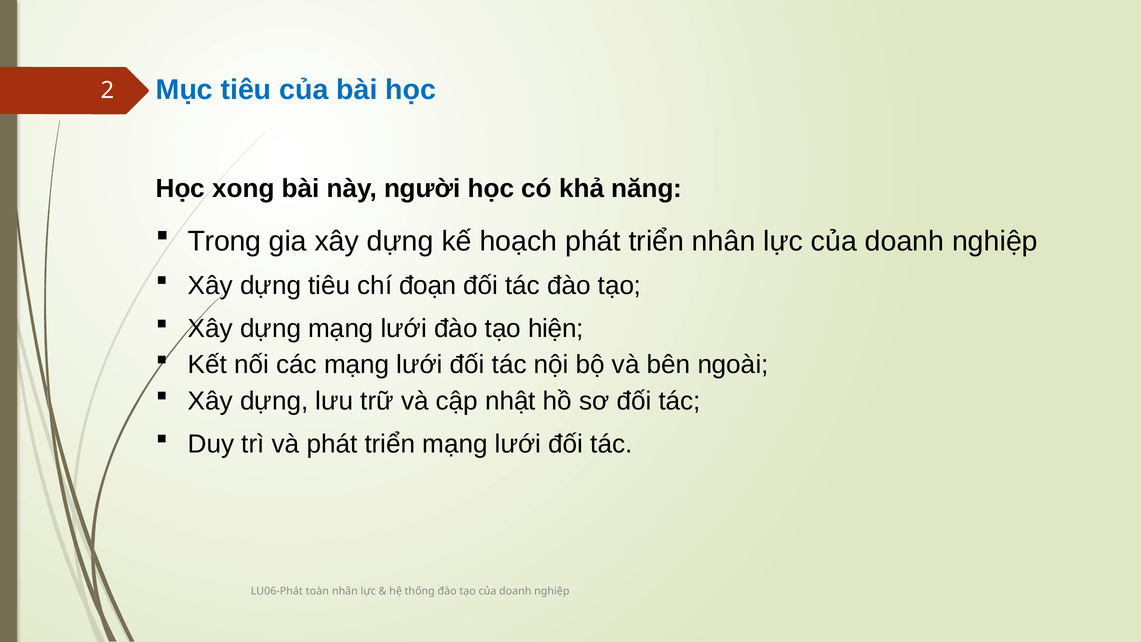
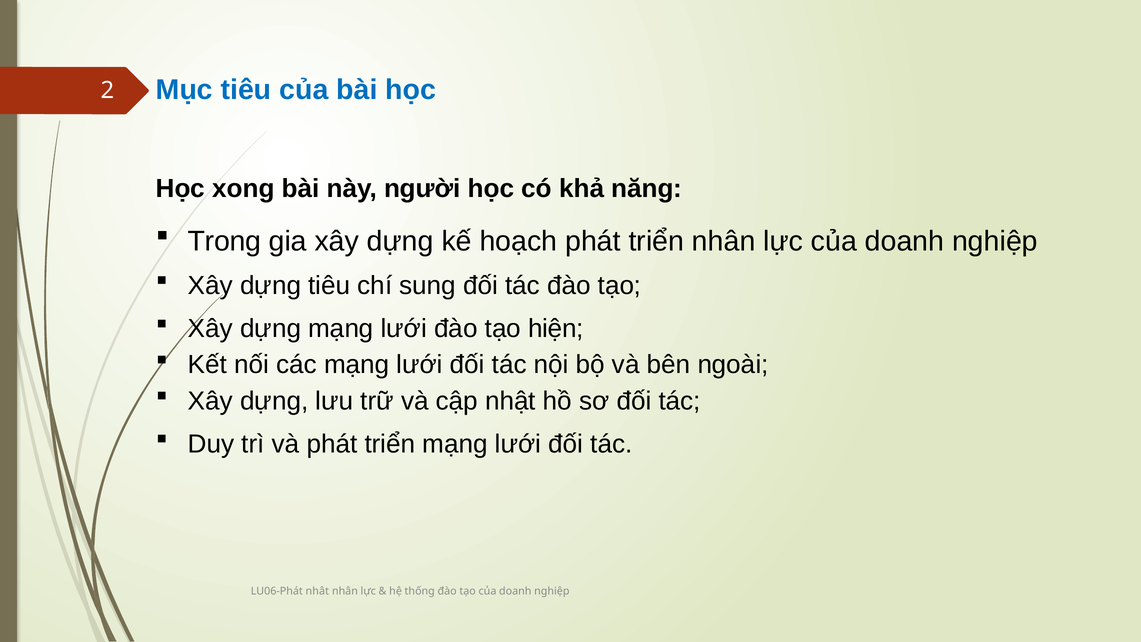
đoạn: đoạn -> sung (428, 285)
toàn: toàn -> nhât (317, 591)
